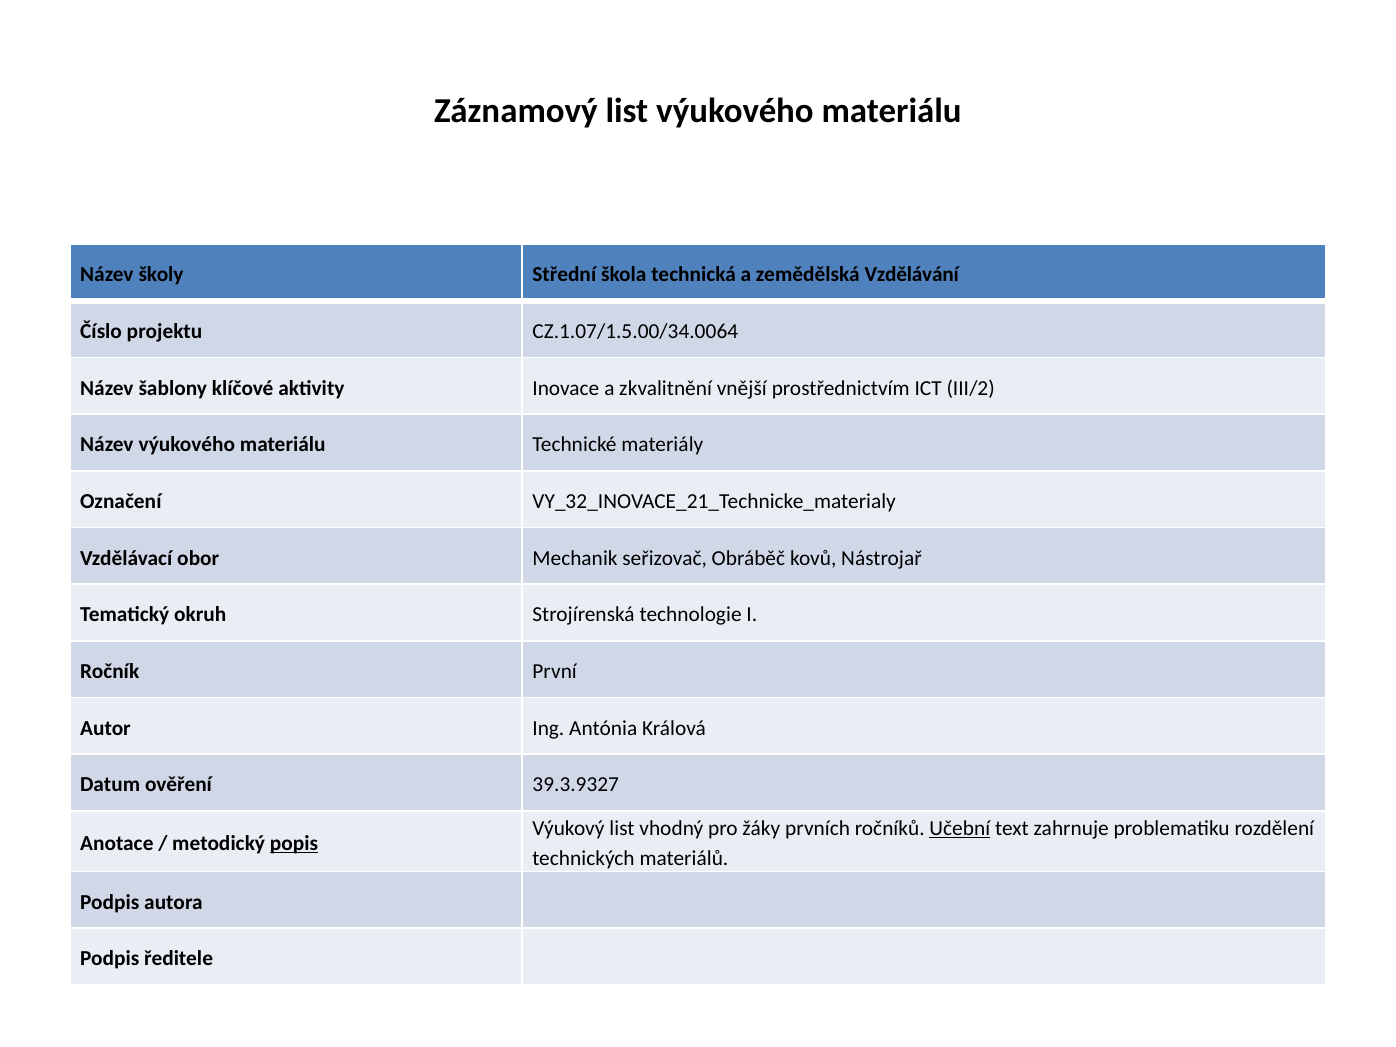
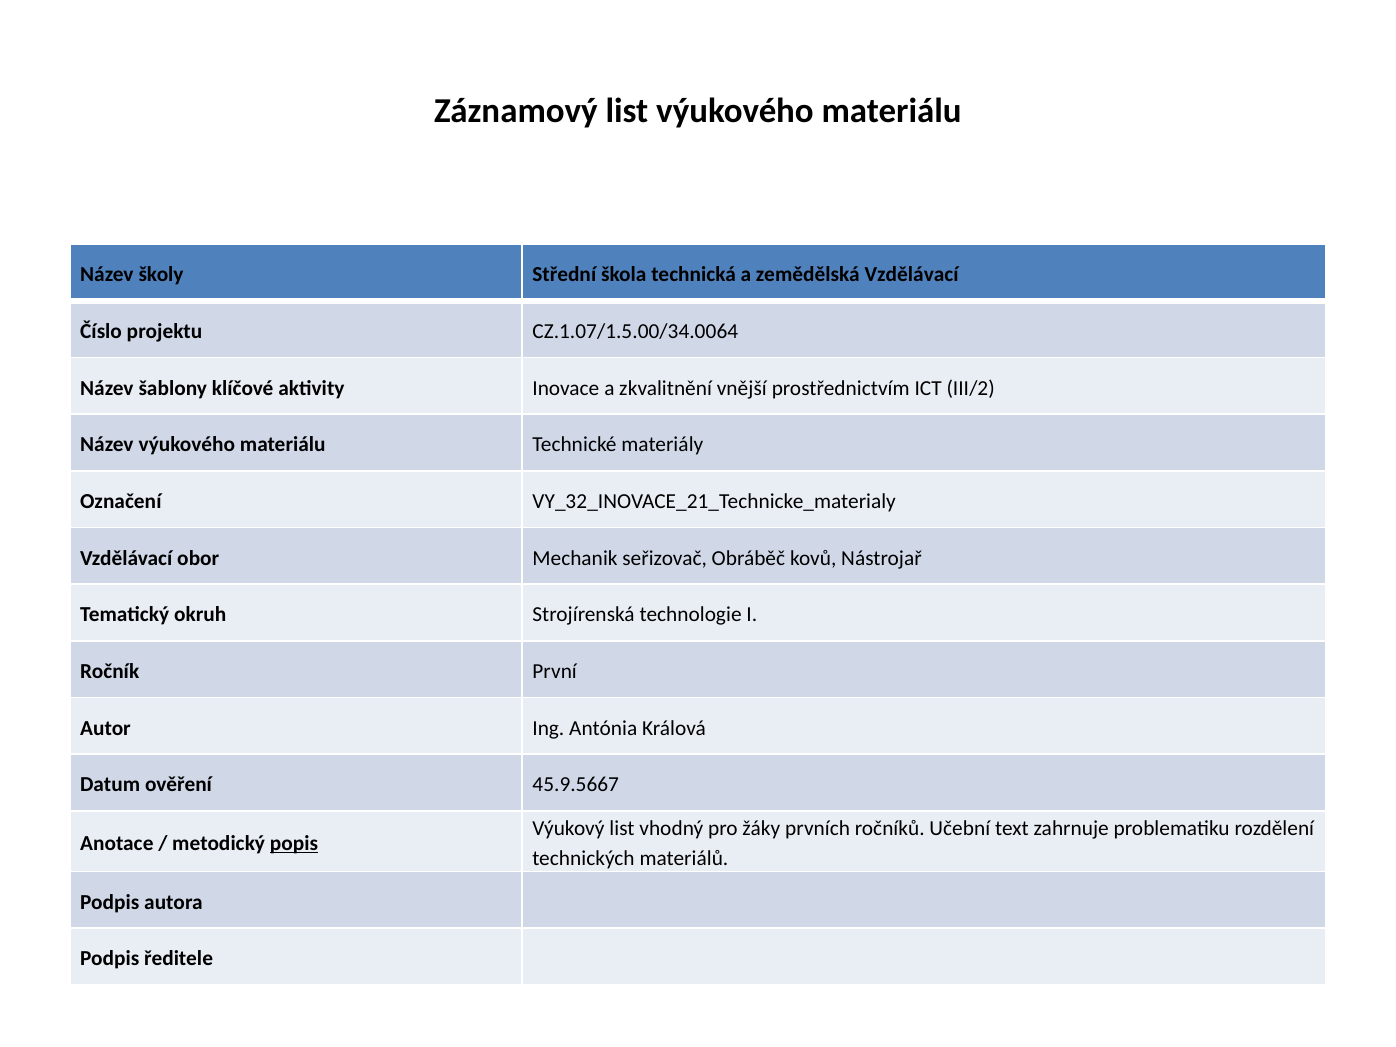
zemědělská Vzdělávání: Vzdělávání -> Vzdělávací (912, 275)
39.3.9327: 39.3.9327 -> 45.9.5667 (576, 785)
Učební underline: present -> none (960, 828)
